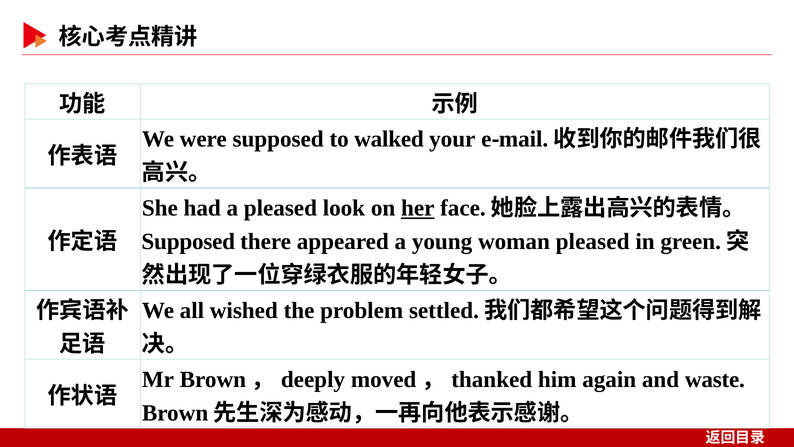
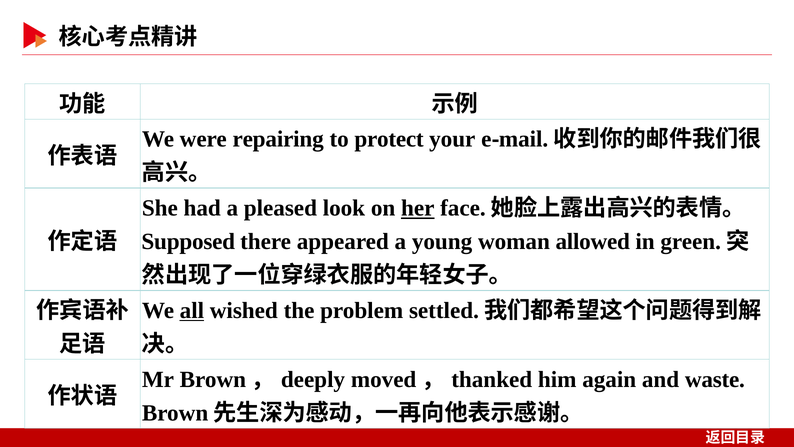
were supposed: supposed -> repairing (278, 139)
walked: walked -> protect (389, 139)
woman pleased: pleased -> allowed (593, 241)
all underline: none -> present (192, 310)
